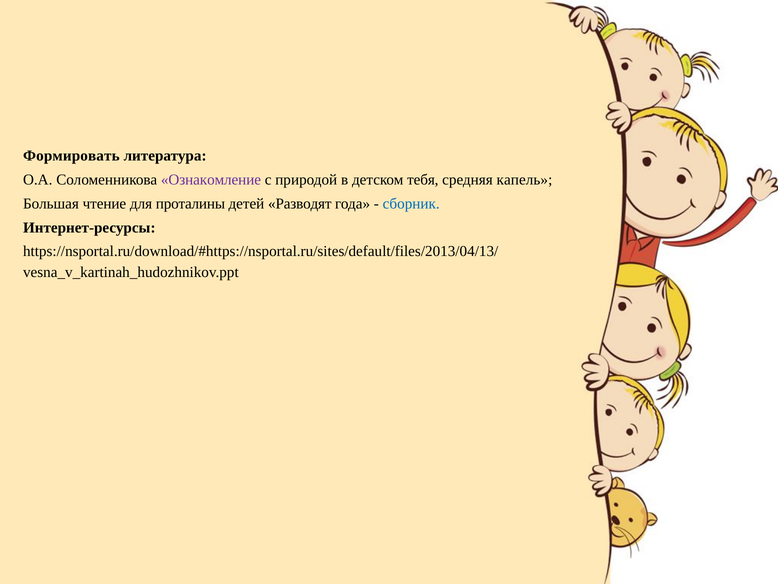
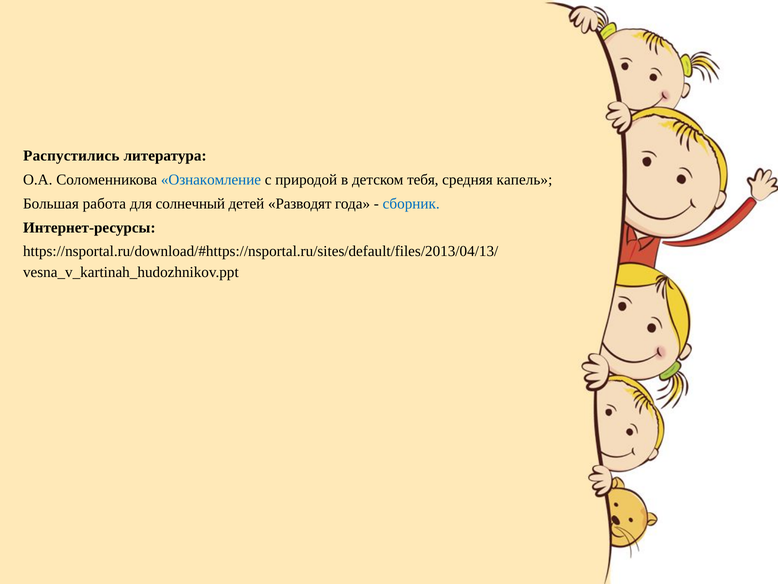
Формировать: Формировать -> Распустились (71, 156)
Ознакомление colour: purple -> blue (211, 180)
чтение: чтение -> работа (104, 203)
проталины: проталины -> солнечный (190, 203)
